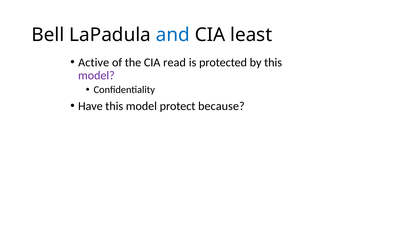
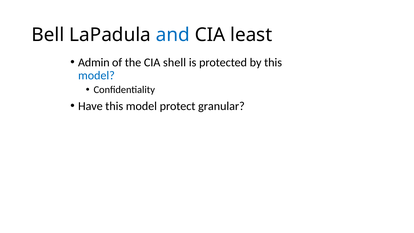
Active: Active -> Admin (94, 62)
read: read -> shell (175, 62)
model colour: purple -> blue (96, 75)
because: because -> granular (221, 106)
